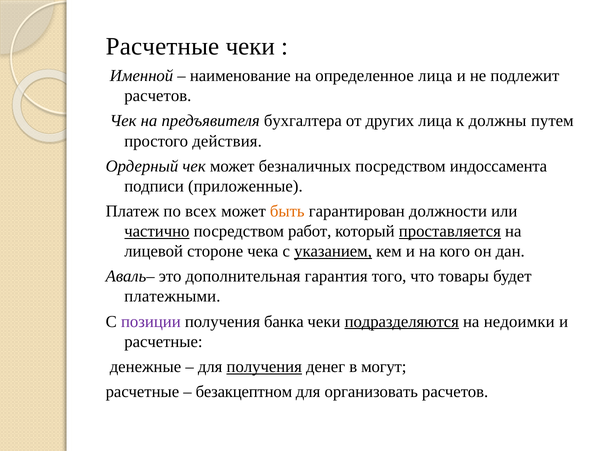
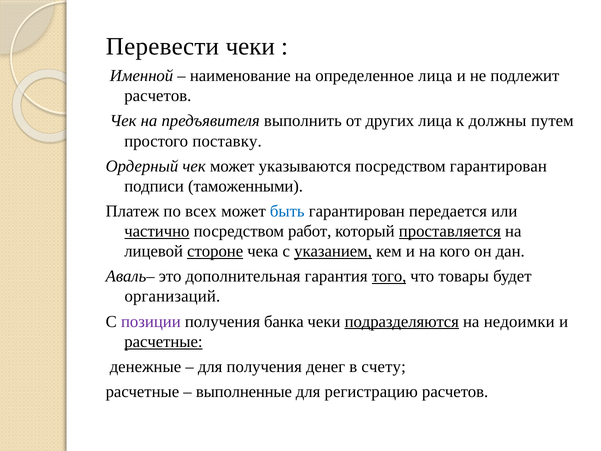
Расчетные: Расчетные -> Перевести (162, 46)
бухгалтера: бухгалтера -> выполнить (303, 121)
действия: действия -> поставку (227, 141)
безналичных: безналичных -> указываются (305, 166)
посредством индоссамента: индоссамента -> гарантирован (498, 166)
приложенные: приложенные -> таможенными (246, 186)
быть colour: orange -> blue (287, 211)
должности: должности -> передается (448, 211)
стороне underline: none -> present (215, 251)
того underline: none -> present (389, 276)
платежными: платежными -> организаций (172, 296)
расчетные underline: none -> present (163, 341)
получения underline: present -> none (264, 366)
могут: могут -> счету (384, 366)
безакцептном: безакцептном -> выполненные (244, 392)
организовать: организовать -> регистрацию (371, 392)
